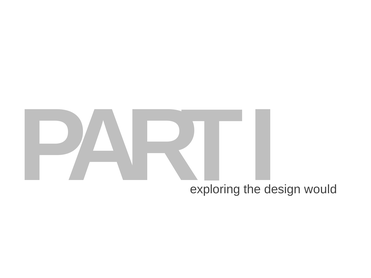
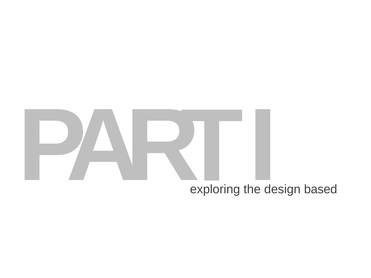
would: would -> based (321, 189)
